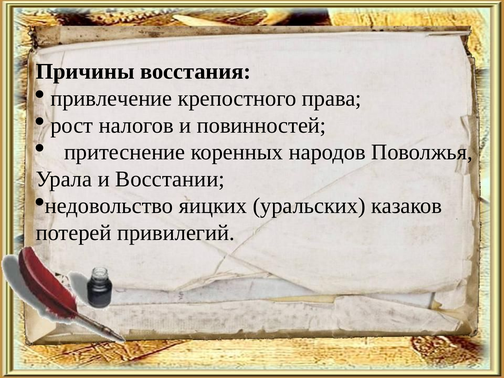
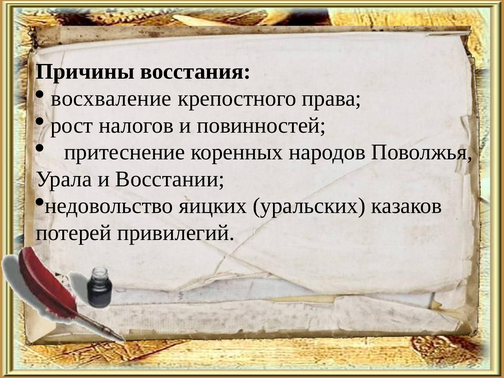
привлечение: привлечение -> восхваление (111, 98)
